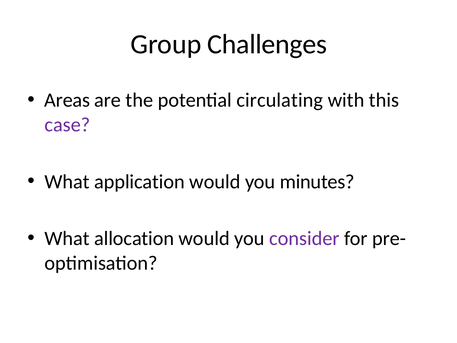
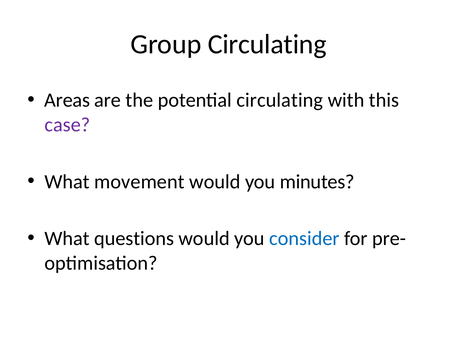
Group Challenges: Challenges -> Circulating (267, 44)
application: application -> movement (139, 182)
allocation: allocation -> questions (134, 238)
consider colour: purple -> blue (304, 238)
